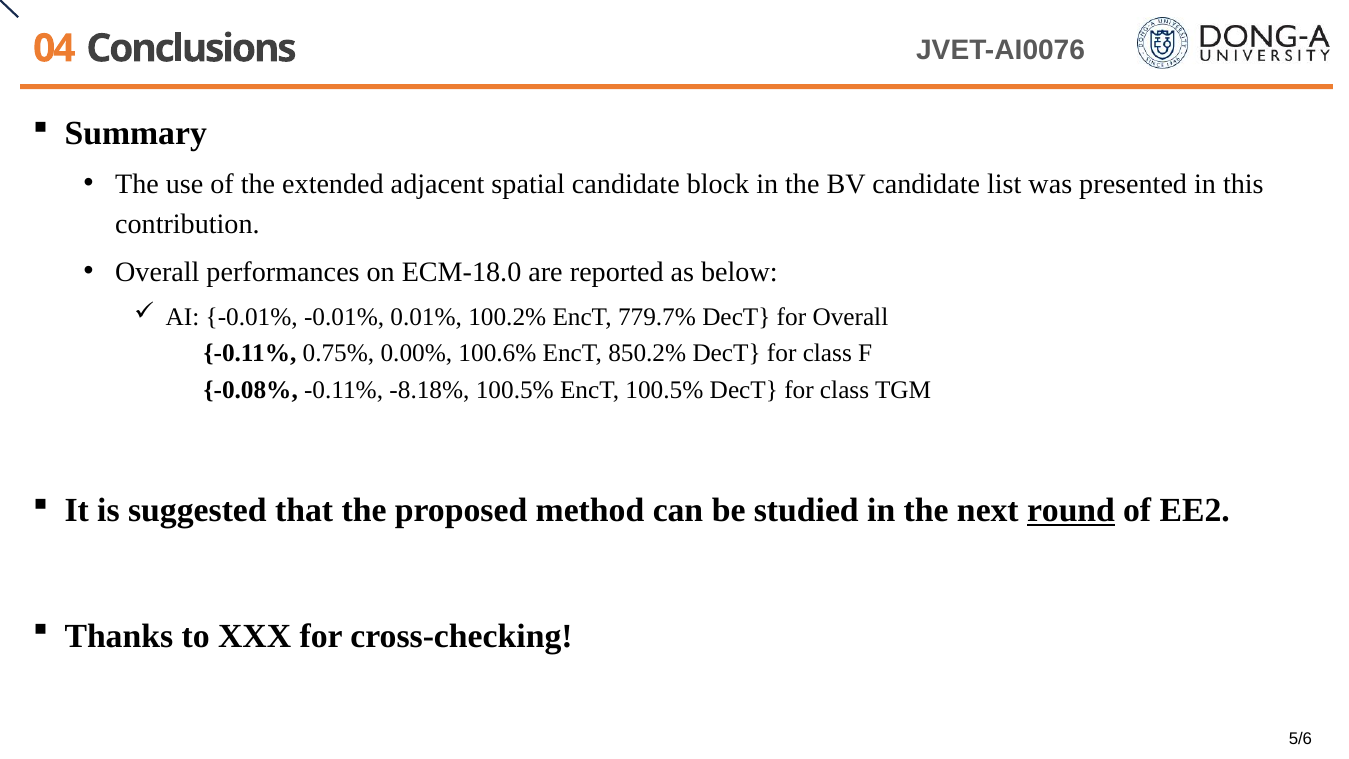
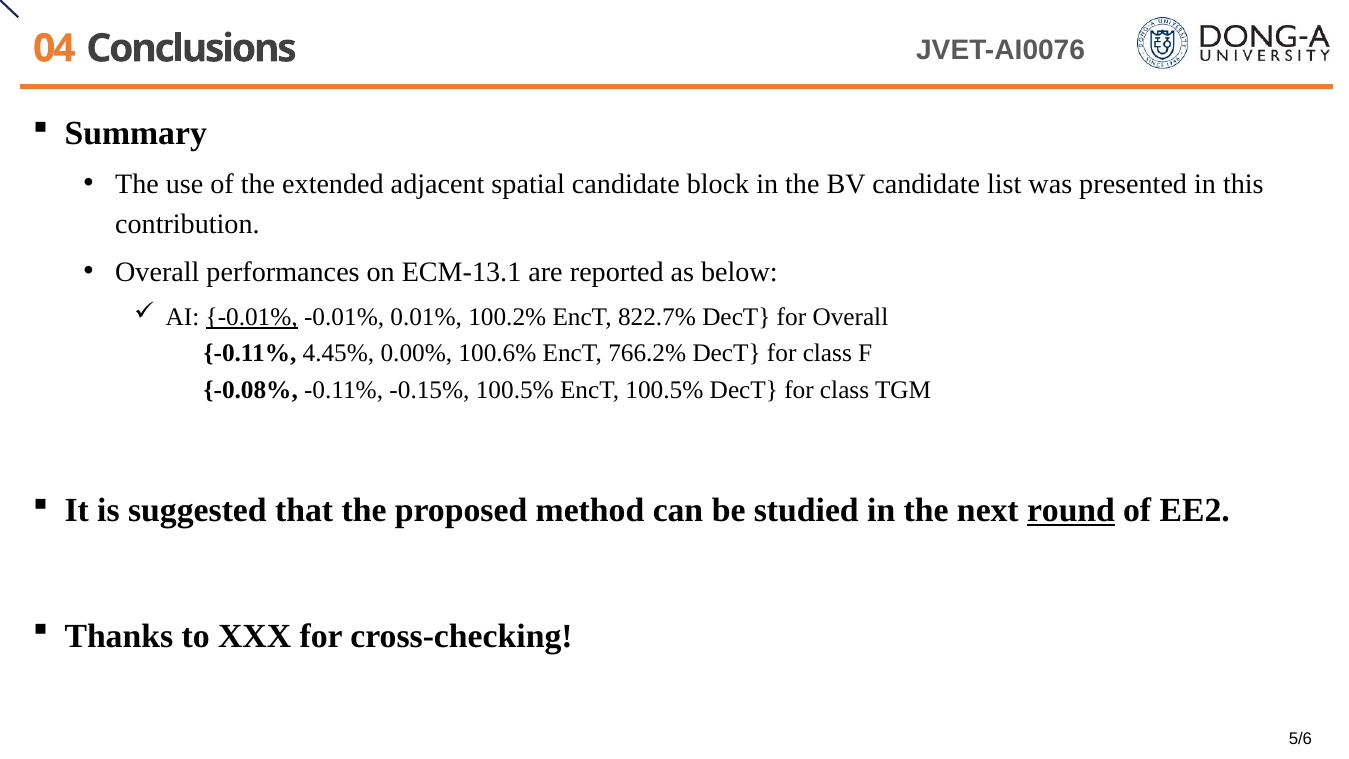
ECM-18.0: ECM-18.0 -> ECM-13.1 (462, 272)
-0.01% underline: none -> present (252, 317)
779.7%: 779.7% -> 822.7% (657, 317)
0.75%: 0.75% -> 4.45% (338, 353)
850.2%: 850.2% -> 766.2% (647, 353)
-8.18%: -8.18% -> -0.15% (429, 390)
